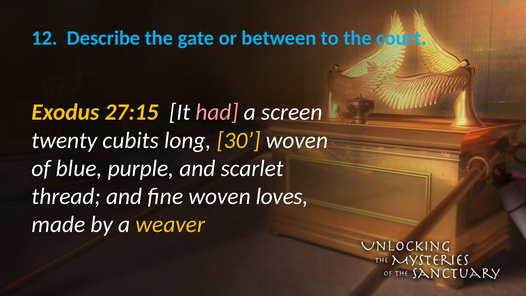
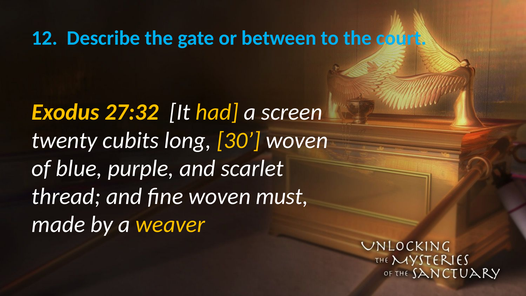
27:15: 27:15 -> 27:32 (132, 112)
had colour: pink -> yellow (217, 112)
loves: loves -> must (282, 196)
